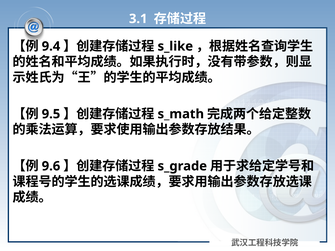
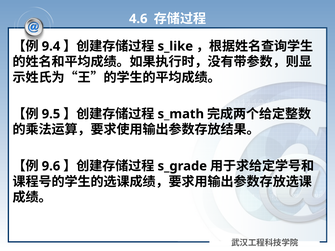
3.1: 3.1 -> 4.6 (138, 19)
